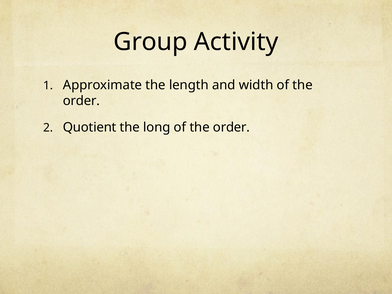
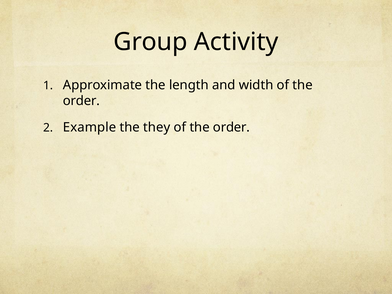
Quotient: Quotient -> Example (90, 127)
long: long -> they (157, 127)
